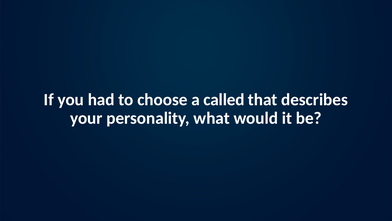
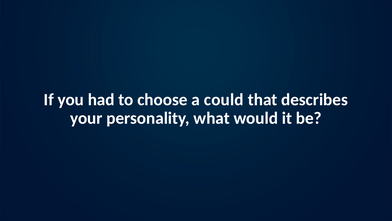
called: called -> could (224, 99)
